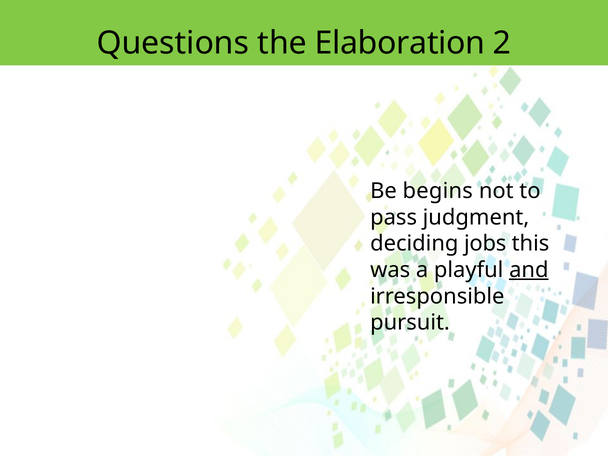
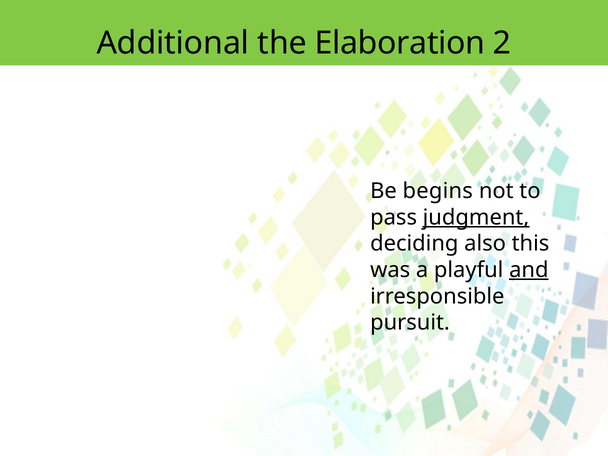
Questions: Questions -> Additional (173, 43)
judgment underline: none -> present (476, 217)
jobs: jobs -> also (485, 244)
